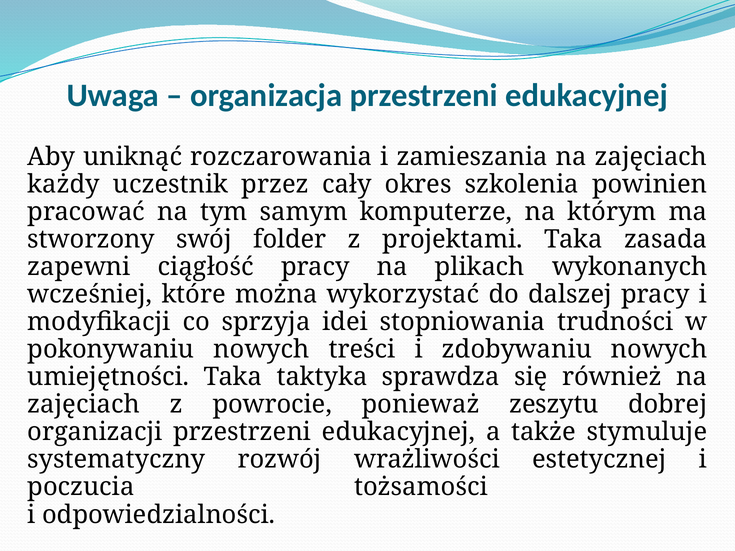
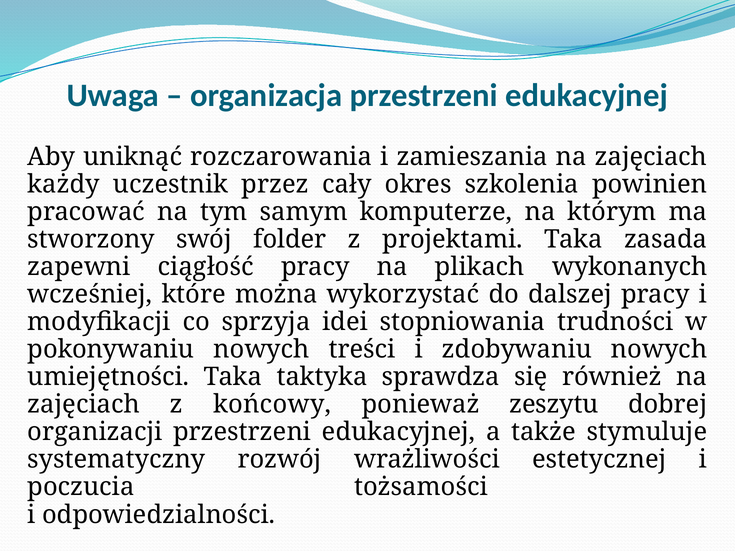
powrocie: powrocie -> końcowy (272, 405)
